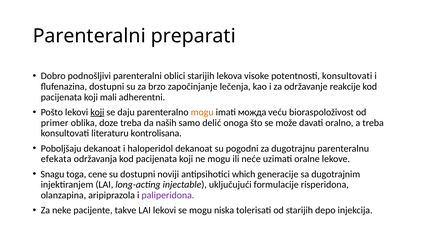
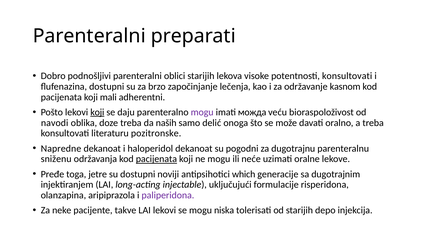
reakcije: reakcije -> kasnom (345, 87)
mogu colour: orange -> purple (202, 112)
primer: primer -> navodi (55, 123)
kontrolisana: kontrolisana -> pozitronske (156, 134)
Poboljšaju: Poboljšaju -> Napredne (61, 149)
efekata: efekata -> sniženu (56, 159)
pacijenata underline: none -> present (156, 159)
Snagu: Snagu -> Pređe (52, 174)
cene: cene -> jetre (98, 174)
